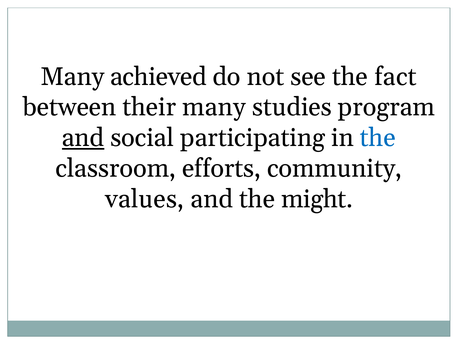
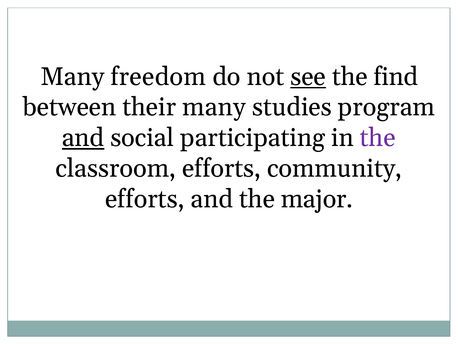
achieved: achieved -> freedom (158, 77)
see underline: none -> present (308, 77)
fact: fact -> find (396, 77)
the colour: blue -> purple (378, 138)
values: values -> efforts (145, 199)
might: might -> major (317, 199)
